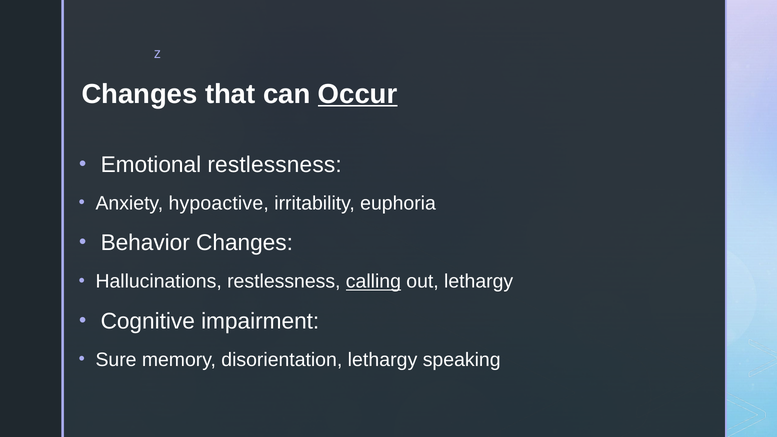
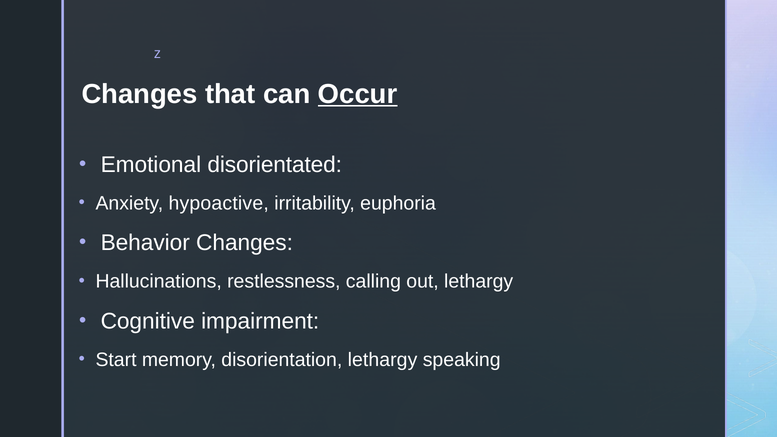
Emotional restlessness: restlessness -> disorientated (275, 165)
calling underline: present -> none (373, 282)
Sure: Sure -> Start (116, 360)
